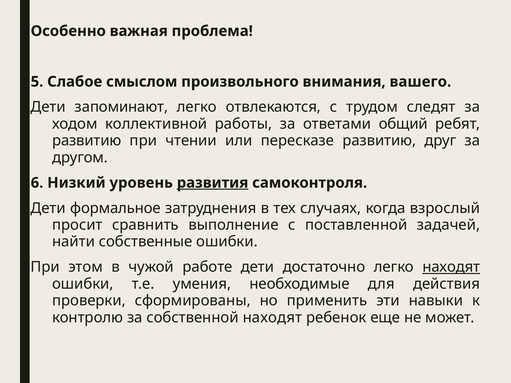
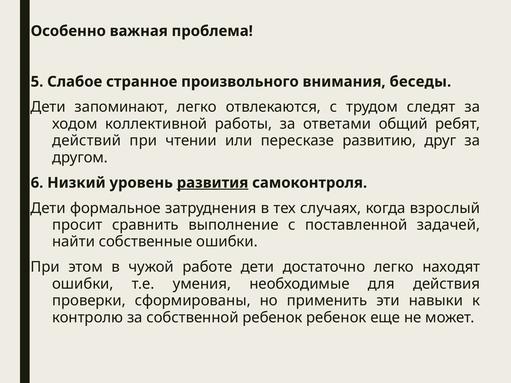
смыслом: смыслом -> странное (142, 82)
вашего: вашего -> беседы (420, 82)
развитию: развитию -> действий (87, 141)
находят underline: present -> none (451, 267)
собственной находят: находят -> ребенок (272, 318)
